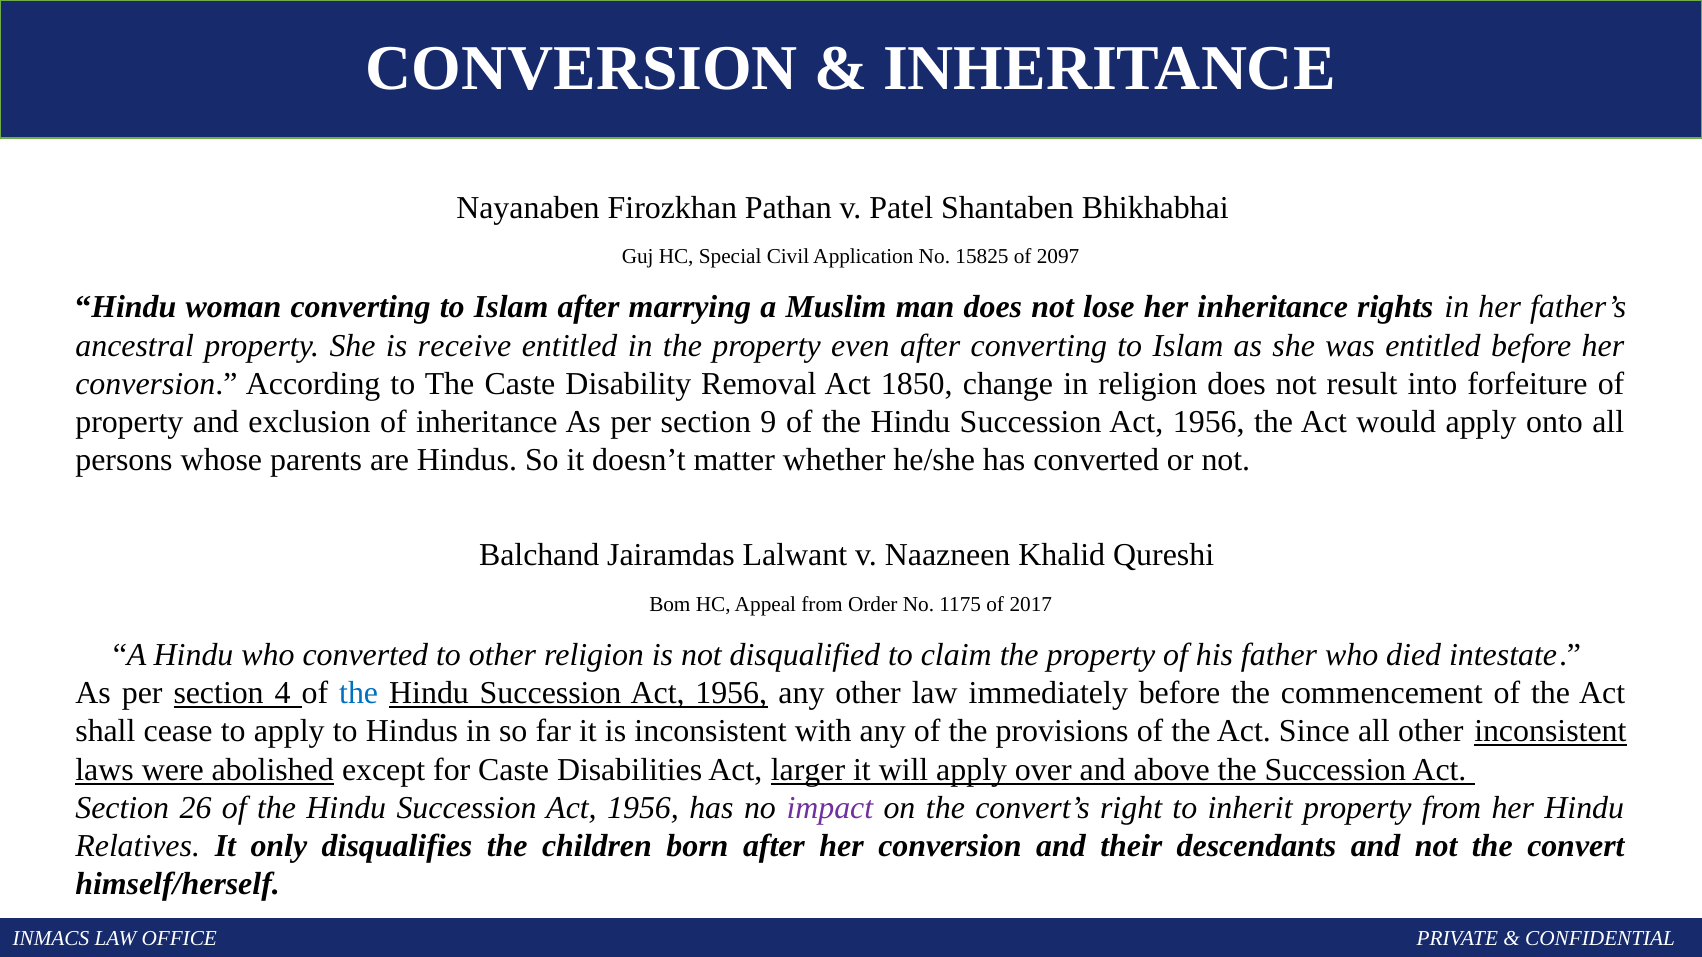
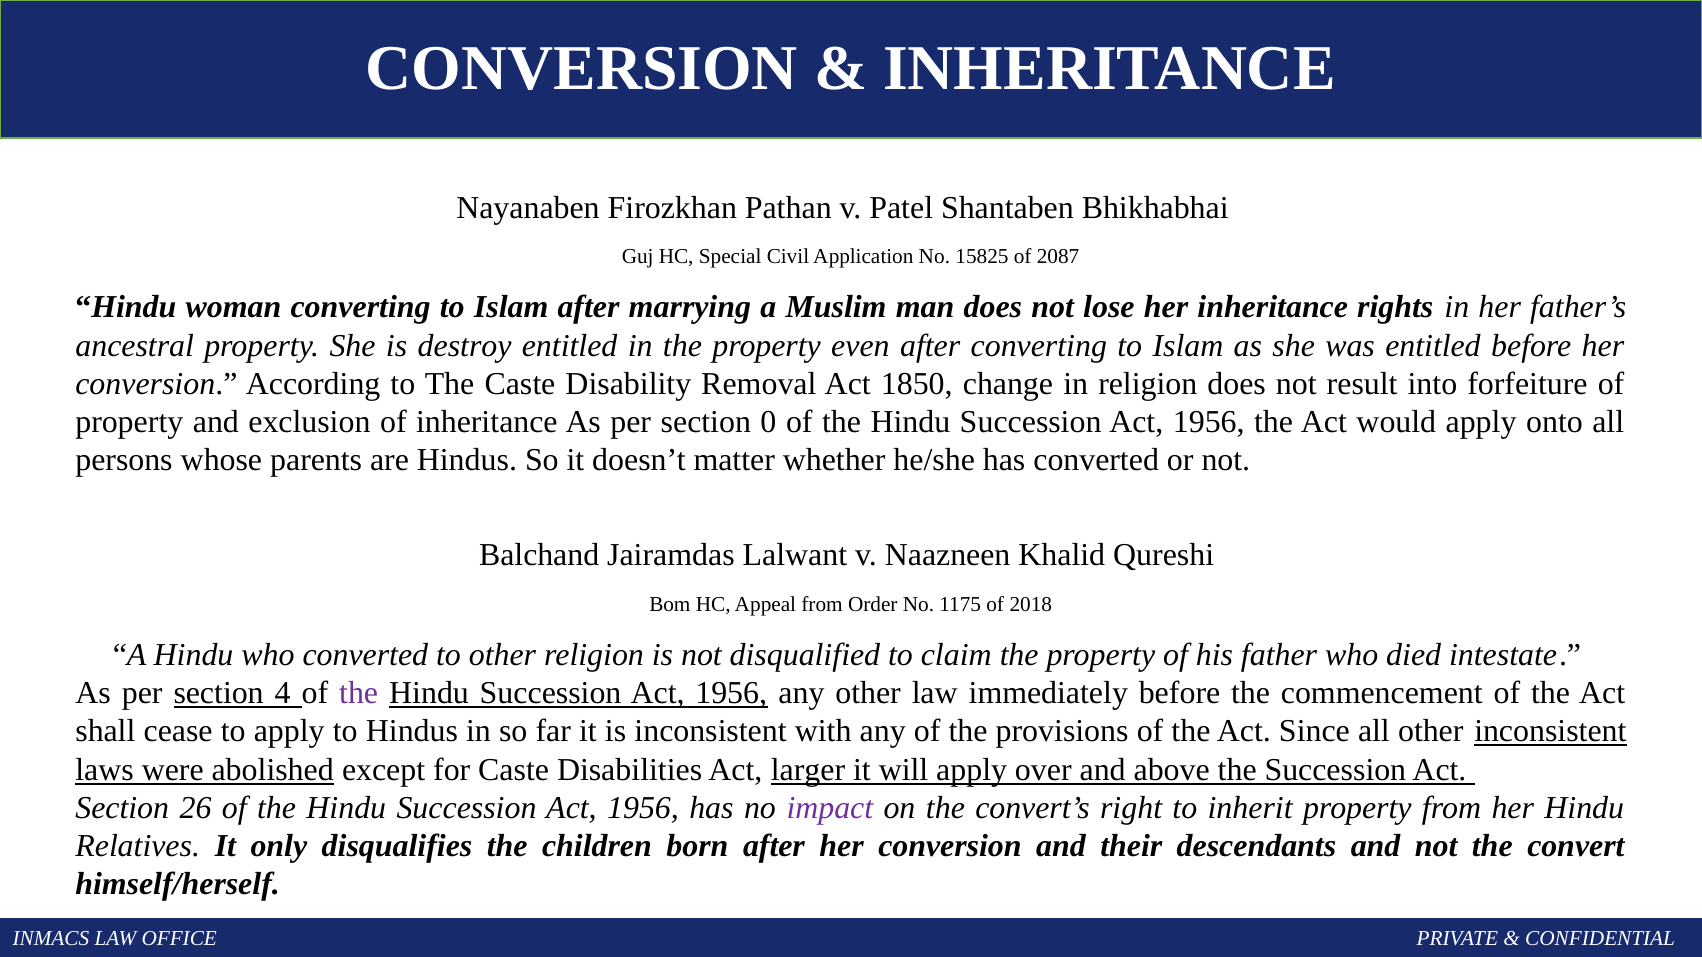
2097: 2097 -> 2087 (1058, 257)
receive: receive -> destroy (465, 346)
9: 9 -> 0 (768, 422)
2017: 2017 -> 2018 (1031, 605)
the colour: blue -> purple (359, 693)
